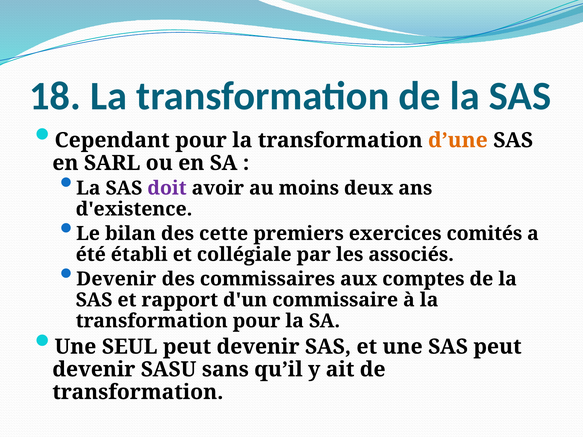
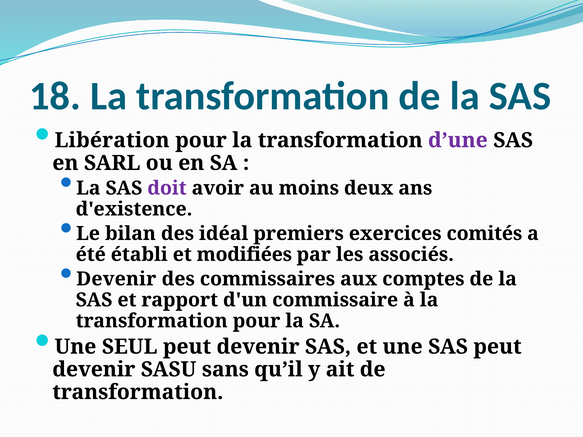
Cependant: Cependant -> Libération (112, 140)
d’une colour: orange -> purple (458, 140)
cette: cette -> idéal (224, 234)
collégiale: collégiale -> modifiées (244, 255)
